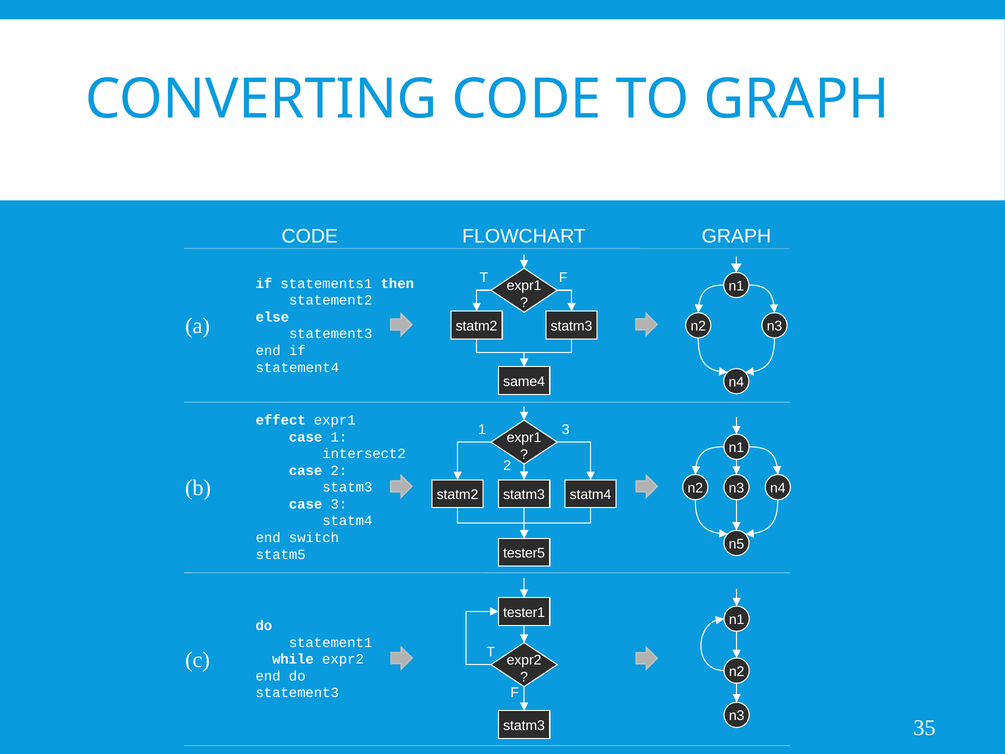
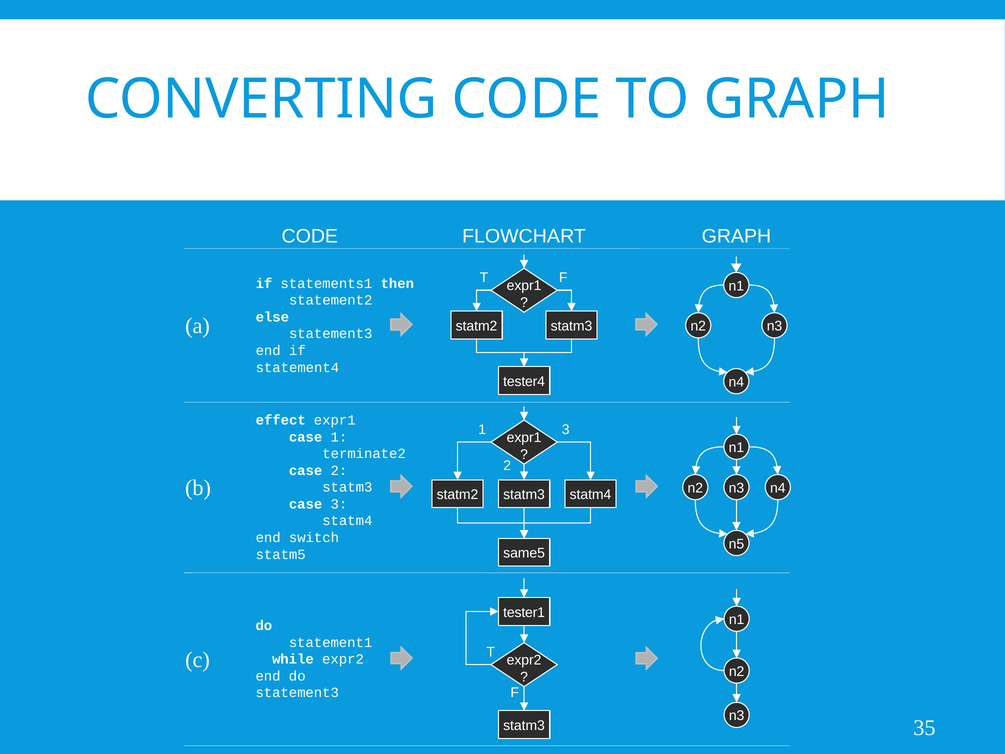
same4: same4 -> tester4 (524, 381)
intersect2: intersect2 -> terminate2 (364, 454)
tester5: tester5 -> same5 (524, 553)
